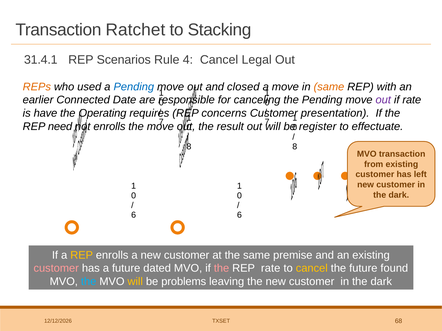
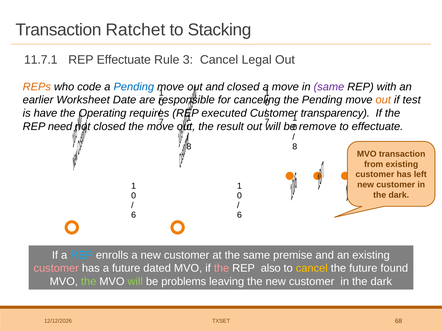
31.4.1: 31.4.1 -> 11.7.1 (41, 60)
REP Scenarios: Scenarios -> Effectuate (124, 60)
4: 4 -> 3 (188, 60)
used: used -> code (89, 87)
same colour: orange -> purple (329, 87)
Connected: Connected -> Worksheet (83, 100)
out colour: purple -> orange (383, 100)
if rate: rate -> test (412, 100)
concerns: concerns -> executed (224, 113)
presentation: presentation -> transparency (335, 113)
enrolls: enrolls -> closed (109, 127)
register: register -> remove (318, 127)
REP colour: yellow -> light blue (82, 255)
REP rate: rate -> also (271, 269)
the colour: light blue -> light green (89, 282)
will colour: yellow -> light green (135, 282)
